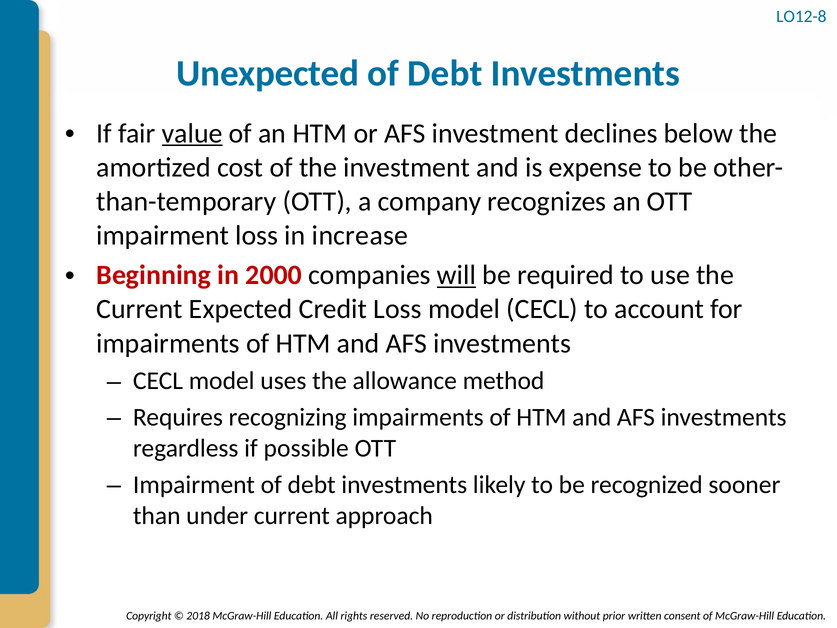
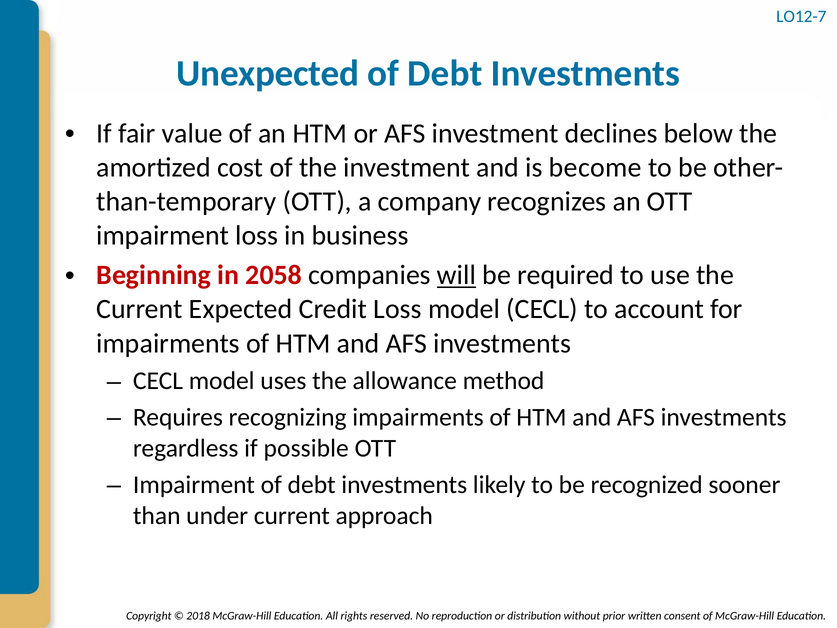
LO12-8: LO12-8 -> LO12-7 (801, 17)
value underline: present -> none (192, 133)
expense: expense -> become (595, 167)
increase: increase -> business (360, 235)
2000: 2000 -> 2058 (274, 275)
